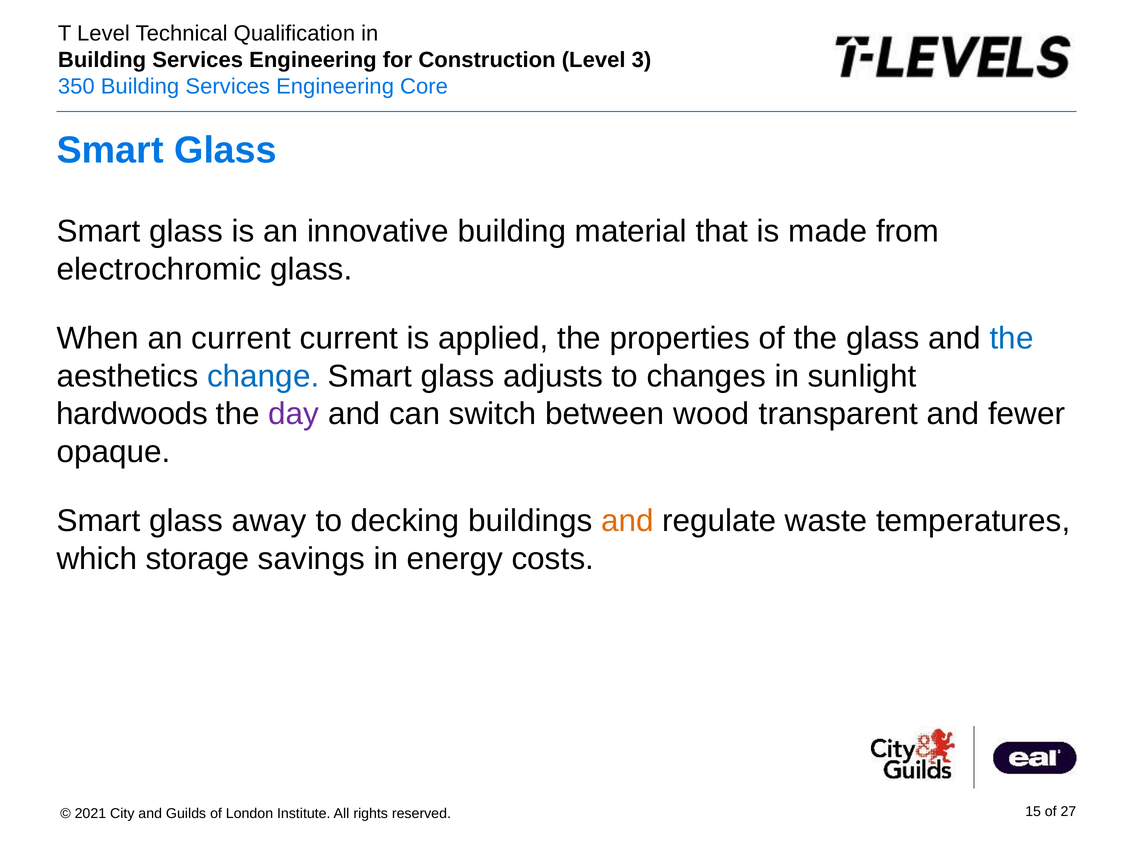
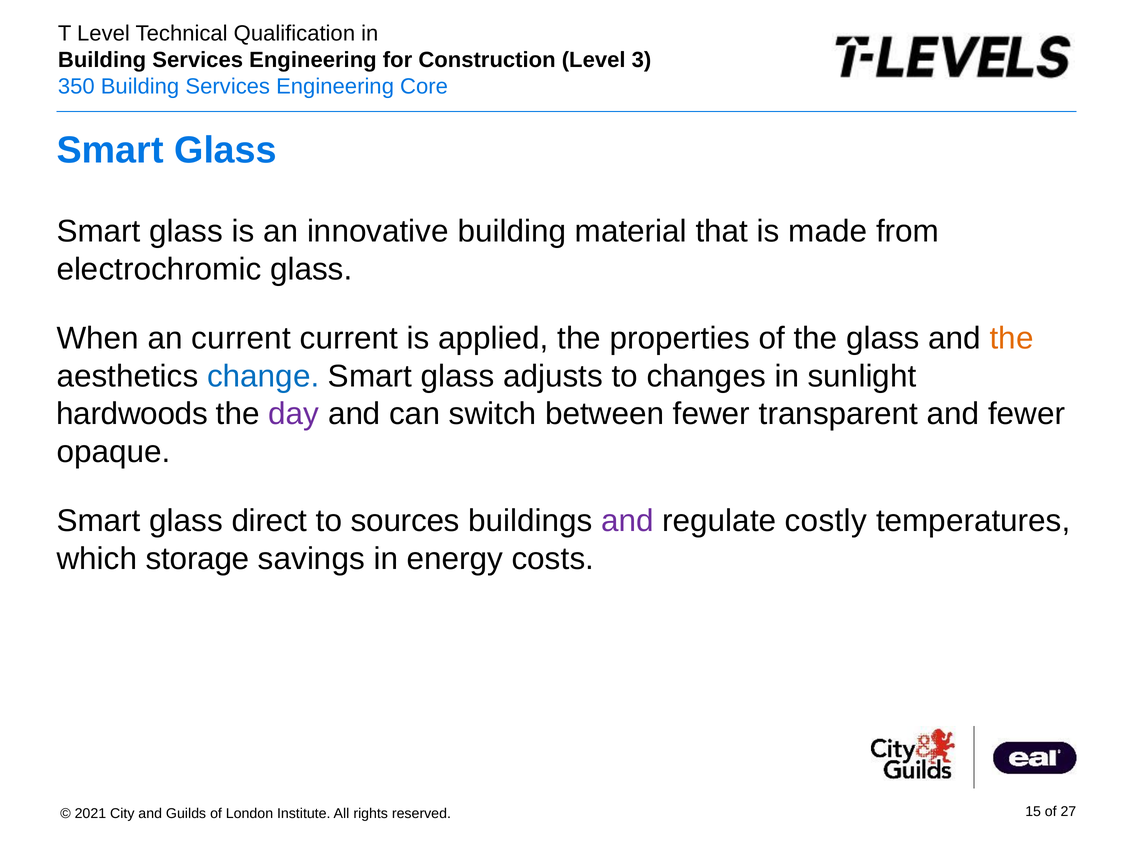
the colour: blue -> orange (1012, 339)
between wood: wood -> fewer (711, 414)
away: away -> direct (269, 521)
decking: decking -> sources (405, 521)
and colour: orange -> purple (627, 521)
waste: waste -> costly (826, 521)
